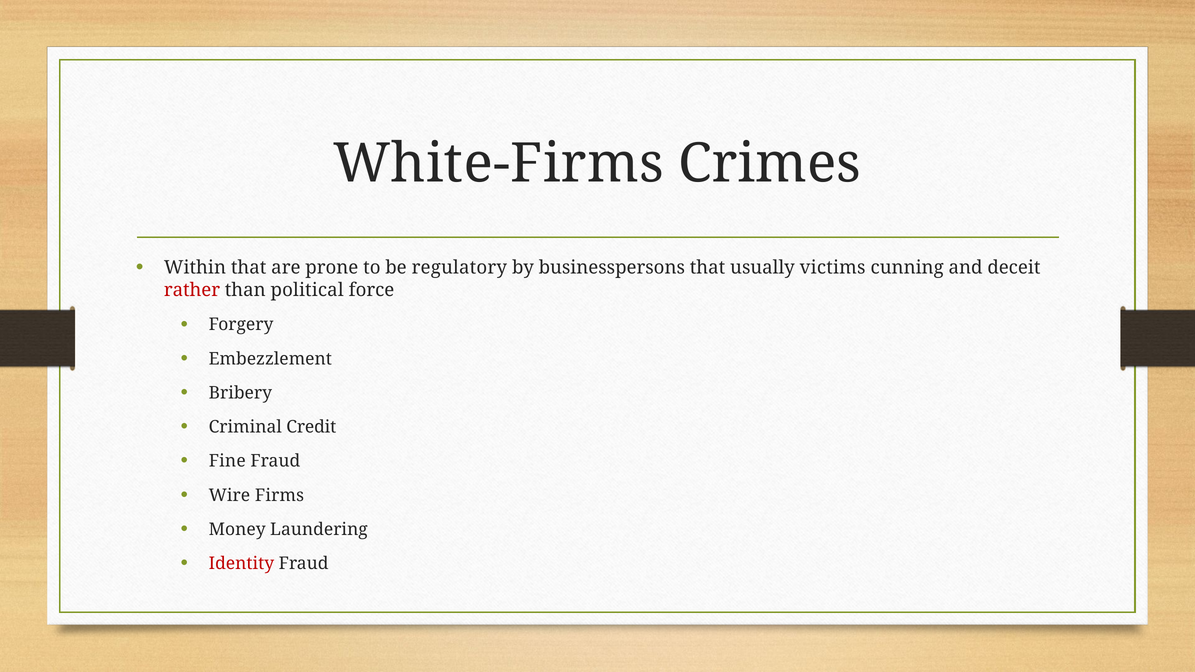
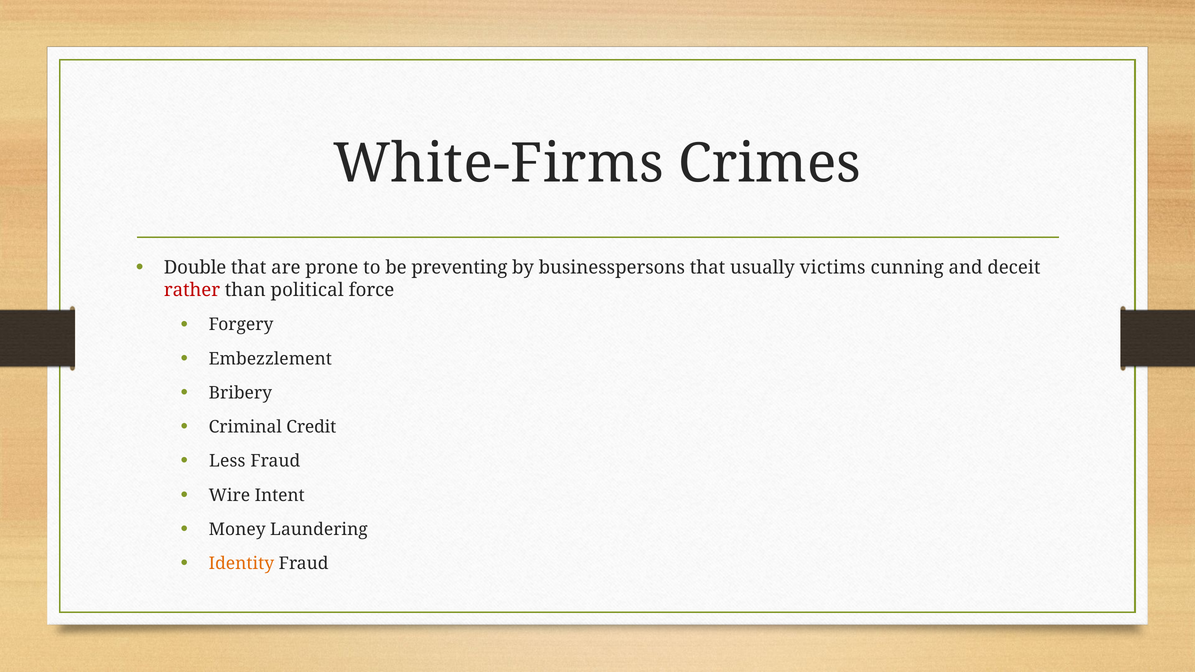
Within: Within -> Double (195, 268)
regulatory: regulatory -> preventing (459, 268)
Fine: Fine -> Less (227, 461)
Firms: Firms -> Intent (280, 495)
Identity colour: red -> orange (241, 564)
